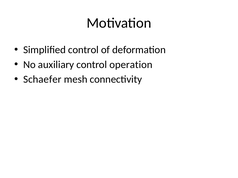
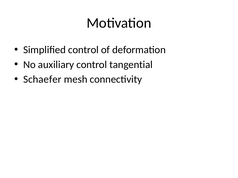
operation: operation -> tangential (131, 65)
